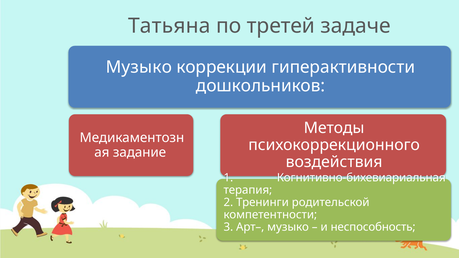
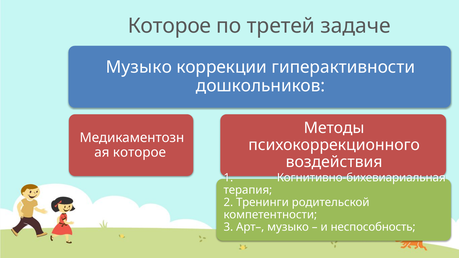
Татьяна: Татьяна -> Которое (169, 26)
задание: задание -> которое (139, 152)
